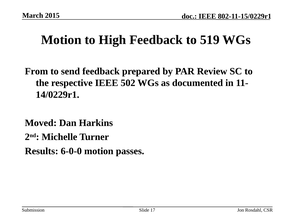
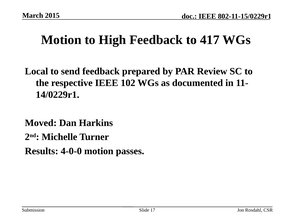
519: 519 -> 417 (210, 40)
From: From -> Local (36, 71)
502: 502 -> 102 (128, 83)
6-0-0: 6-0-0 -> 4-0-0 (71, 151)
